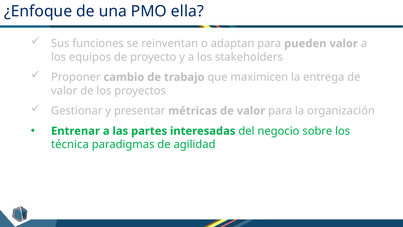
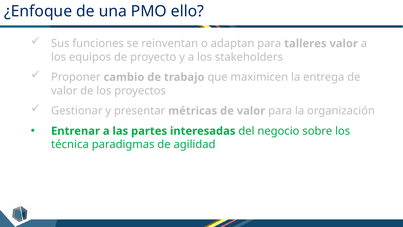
ella: ella -> ello (187, 11)
pueden: pueden -> talleres (305, 43)
